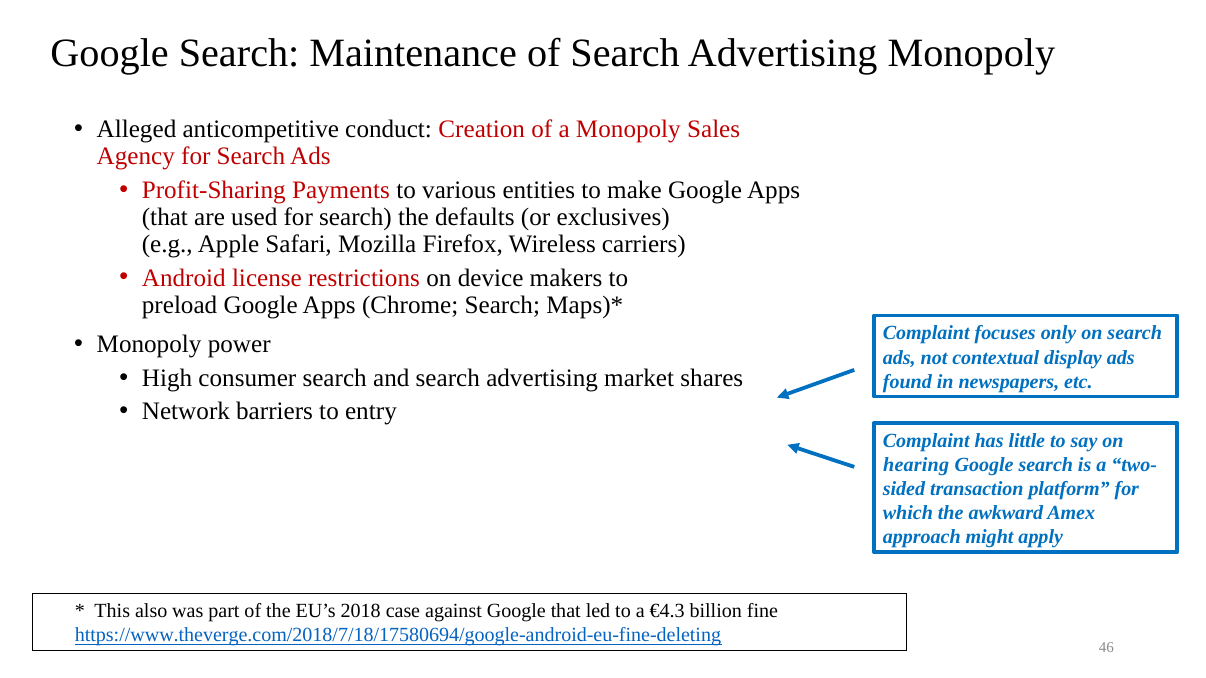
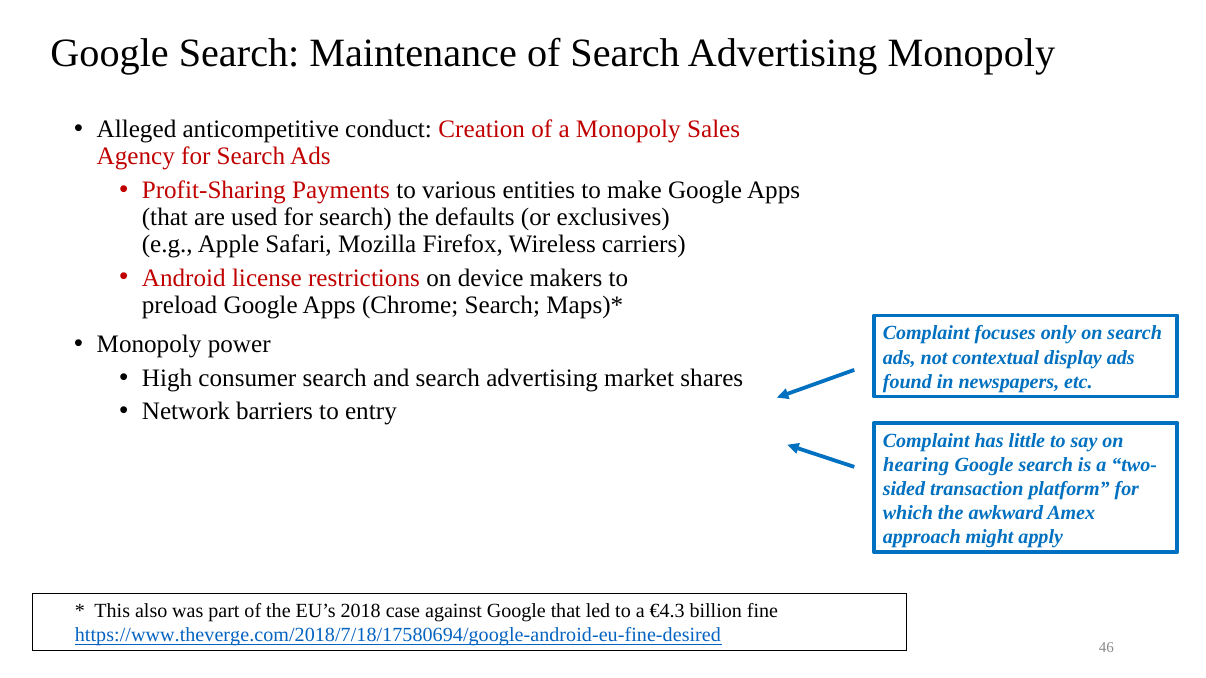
https://www.theverge.com/2018/7/18/17580694/google-android-eu-fine-deleting: https://www.theverge.com/2018/7/18/17580694/google-android-eu-fine-deleting -> https://www.theverge.com/2018/7/18/17580694/google-android-eu-fine-desired (398, 636)
